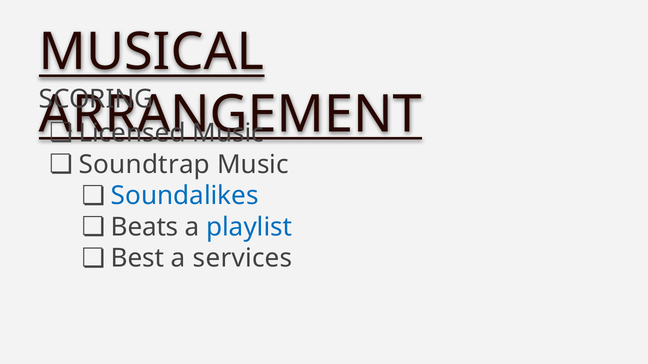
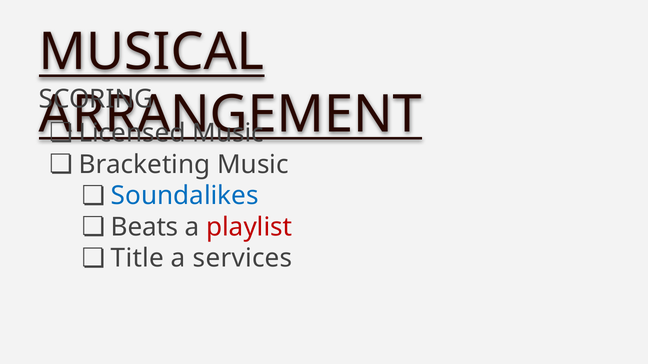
Soundtrap: Soundtrap -> Bracketing (144, 165)
playlist colour: blue -> red (249, 227)
Best: Best -> Title (137, 259)
